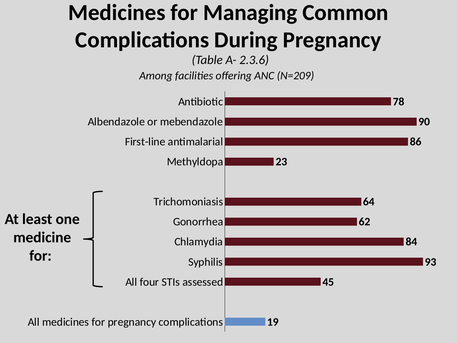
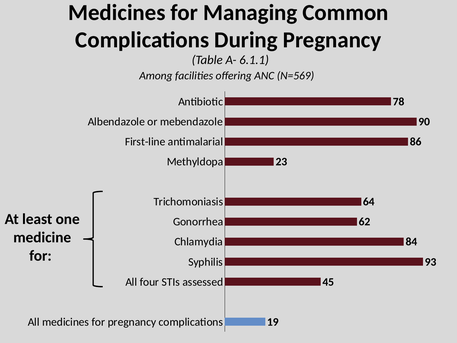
2.3.6: 2.3.6 -> 6.1.1 (254, 60)
N=209: N=209 -> N=569 (295, 76)
